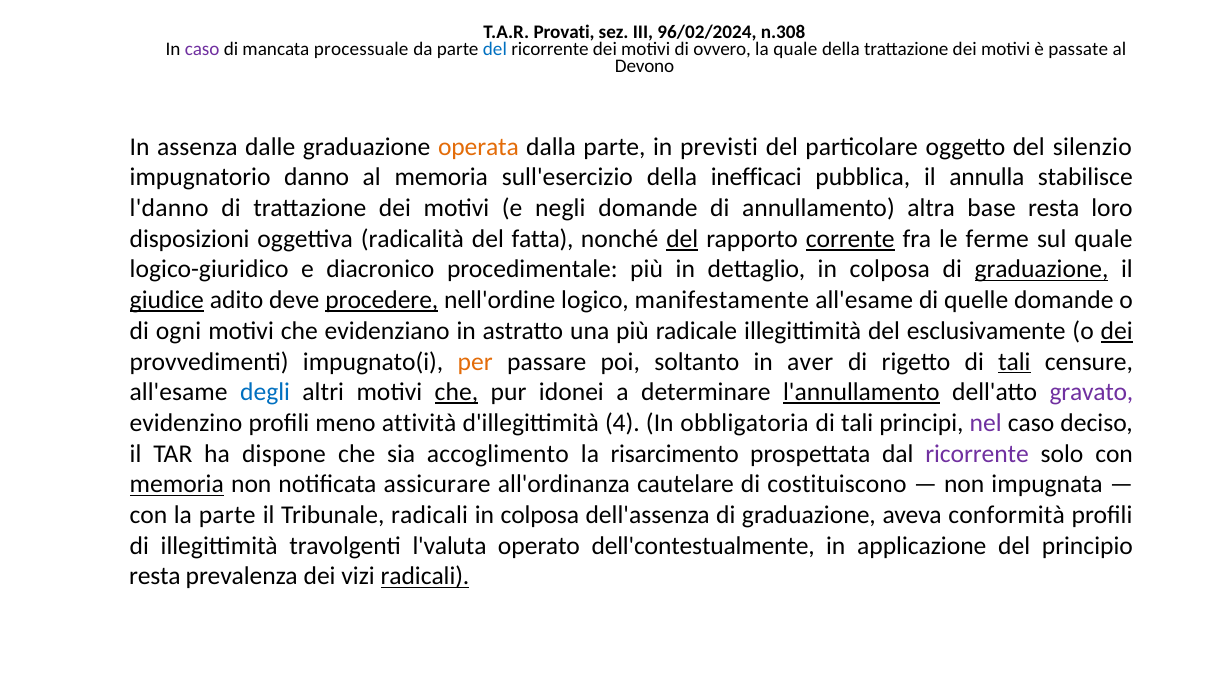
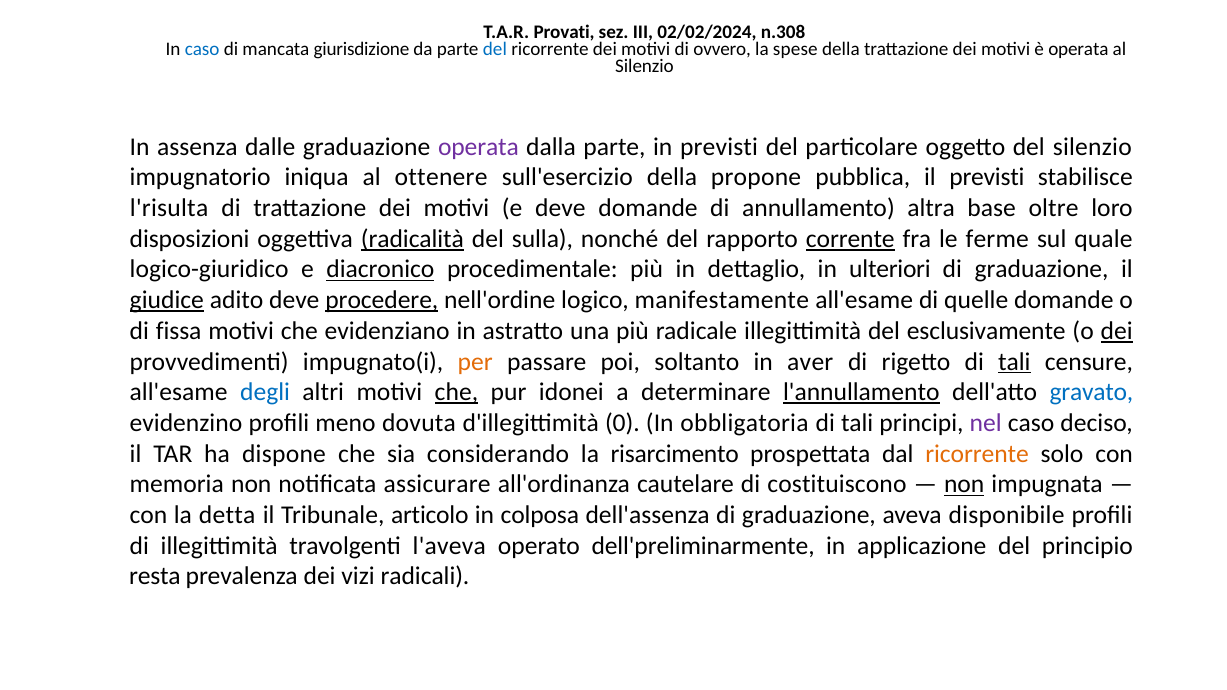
96/02/2024: 96/02/2024 -> 02/02/2024 (707, 33)
caso colour: purple -> blue (202, 49)
processuale: processuale -> giurisdizione (361, 49)
la quale: quale -> spese (795, 49)
è passate: passate -> operata (1078, 49)
Devono: Devono -> Silenzio (645, 66)
operata colour: orange -> purple (478, 147)
danno: danno -> iniqua (317, 178)
al memoria: memoria -> ottenere (441, 178)
inefficaci: inefficaci -> propone (756, 178)
il annulla: annulla -> previsti (987, 178)
l'danno: l'danno -> l'risulta (169, 208)
e negli: negli -> deve (560, 208)
base resta: resta -> oltre (1054, 208)
radicalità underline: none -> present (412, 239)
fatta: fatta -> sulla (542, 239)
del underline: present -> none (682, 239)
diacronico underline: none -> present (380, 270)
dettaglio in colposa: colposa -> ulteriori (890, 270)
graduazione underline: present -> none (1041, 270)
ogni: ogni -> fissa (179, 331)
gravato colour: purple -> blue (1091, 392)
attività: attività -> dovuta (419, 423)
4: 4 -> 0 (622, 423)
accoglimento: accoglimento -> considerando (498, 454)
ricorrente colour: purple -> orange (977, 454)
memoria underline: present -> none (177, 484)
non underline: none -> present (964, 484)
la parte: parte -> detta (227, 515)
Tribunale radicali: radicali -> articolo (430, 515)
conformità: conformità -> disponibile (1007, 515)
l'valuta: l'valuta -> l'aveva (449, 546)
dell'contestualmente: dell'contestualmente -> dell'preliminarmente (703, 546)
radicali underline: present -> none (425, 576)
